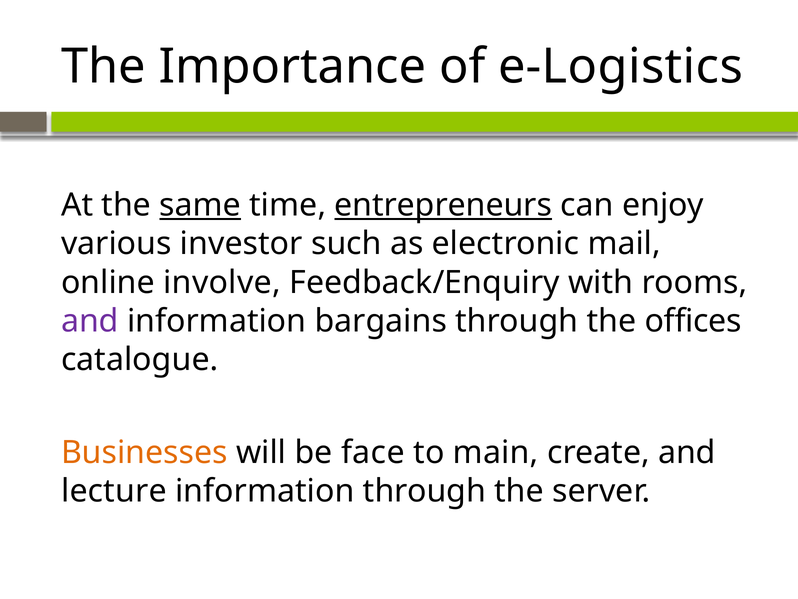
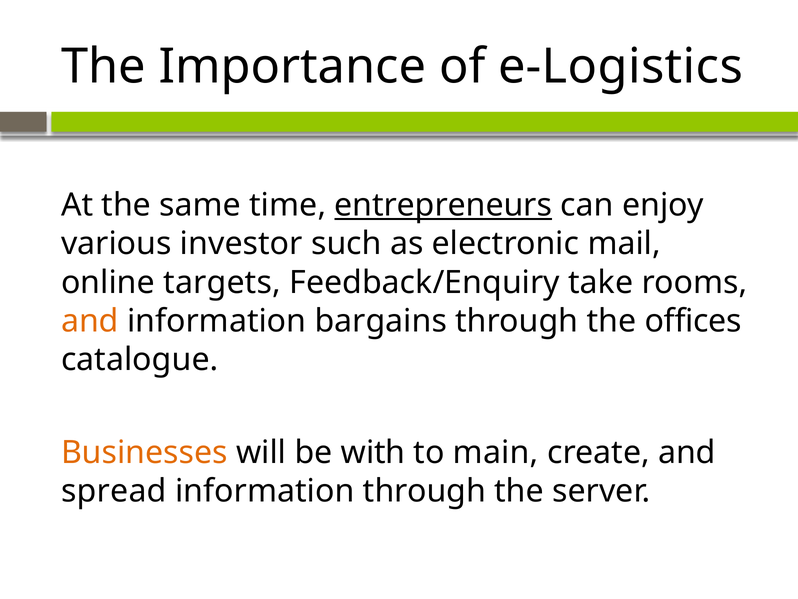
same underline: present -> none (200, 205)
involve: involve -> targets (222, 282)
with: with -> take (601, 282)
and colour: purple -> orange (90, 321)
face: face -> with (373, 452)
lecture: lecture -> spread (114, 491)
